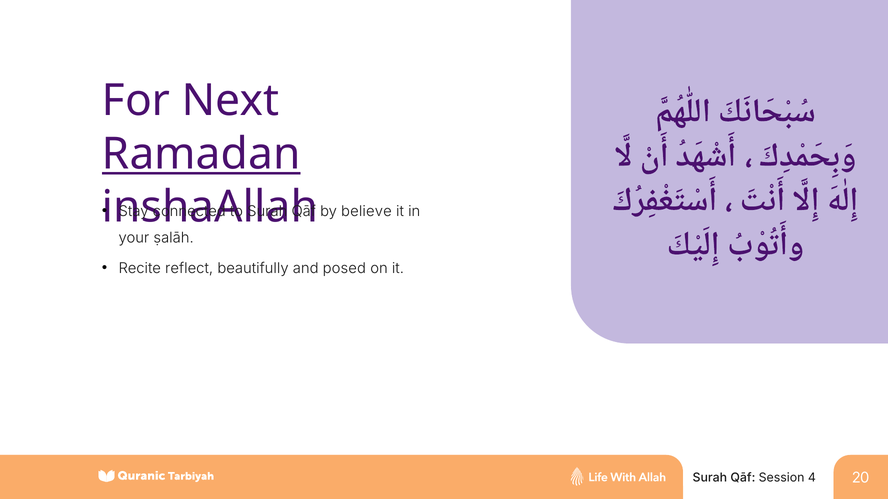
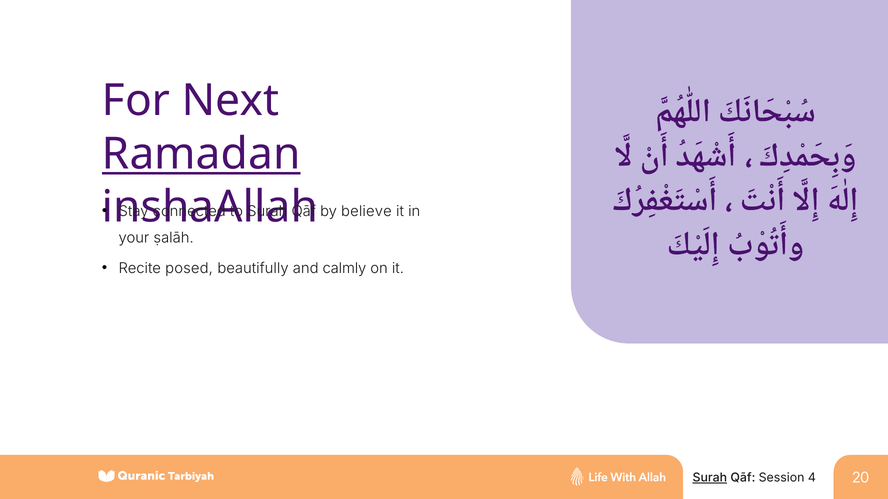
reflect: reflect -> posed (189, 268)
posed: posed -> calmly (344, 268)
Surah underline: none -> present (710, 478)
